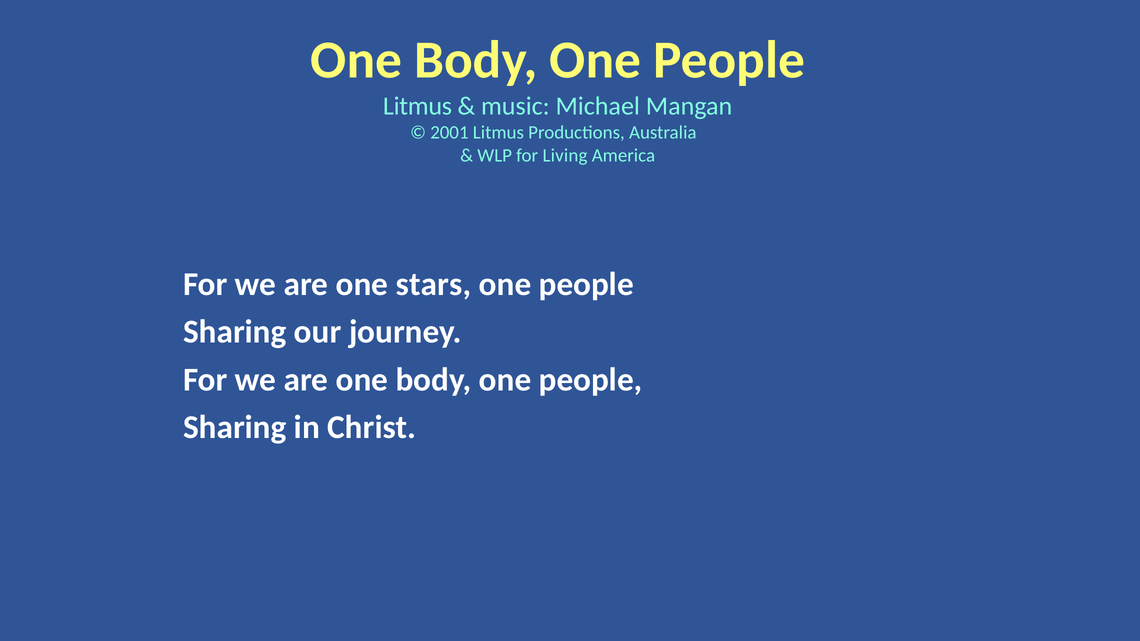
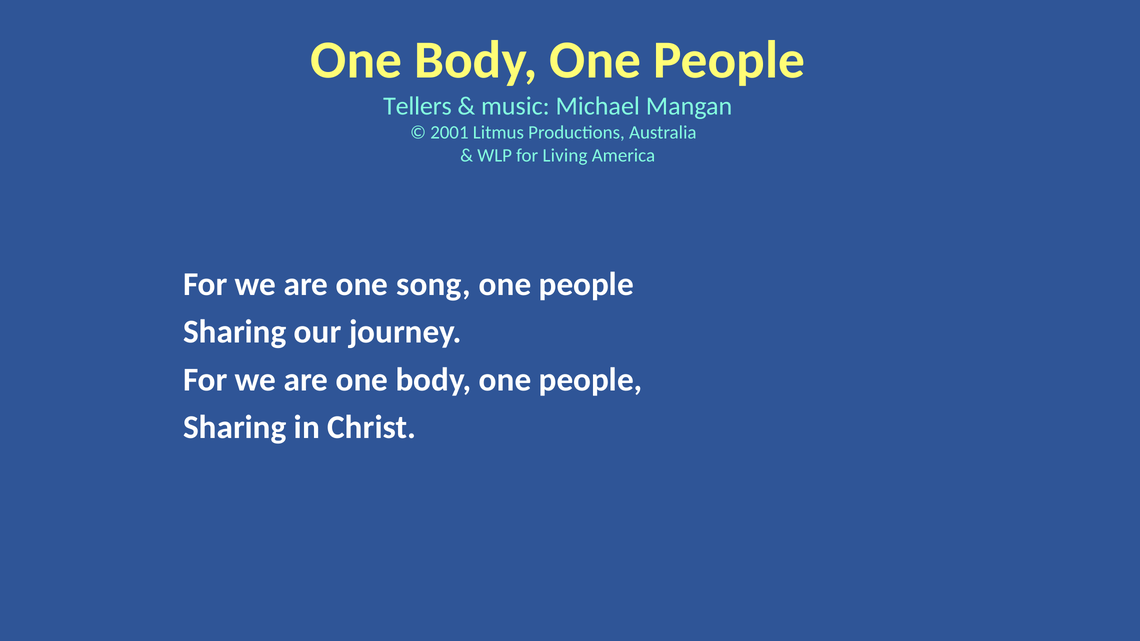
Litmus: Litmus -> Tellers (417, 106)
stars: stars -> song (433, 284)
